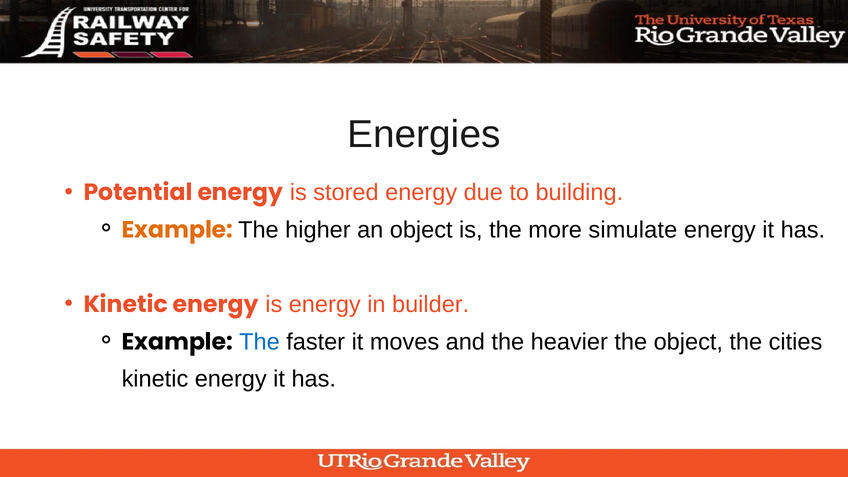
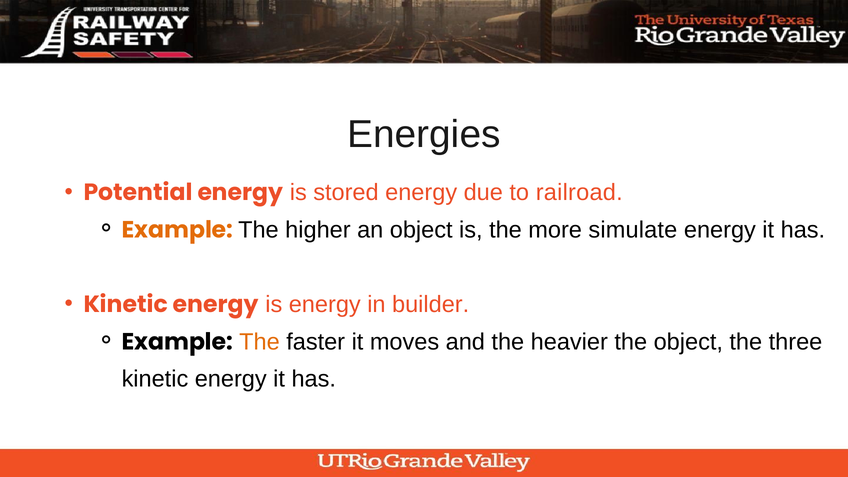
building: building -> railroad (579, 193)
The colour: blue -> orange (260, 342)
cities: cities -> three (796, 342)
